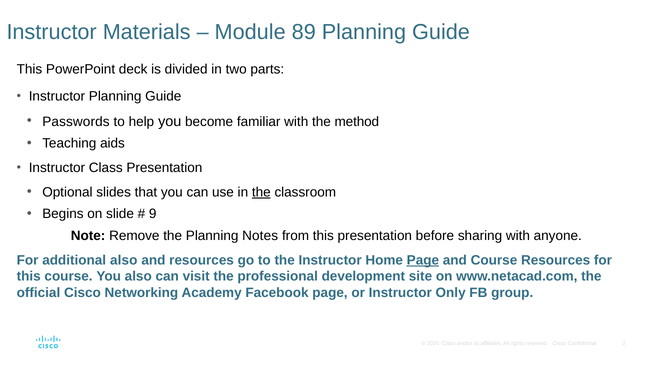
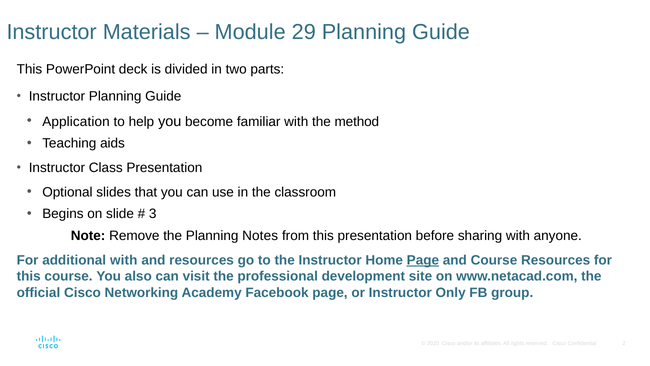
89: 89 -> 29 (304, 32)
Passwords: Passwords -> Application (76, 121)
the underline: present -> none (261, 192)
9: 9 -> 3 (153, 214)
additional also: also -> with (124, 260)
